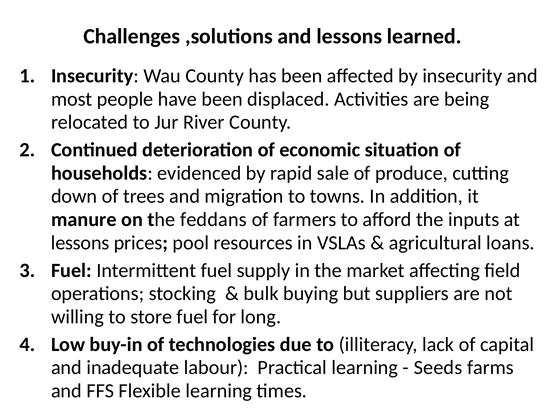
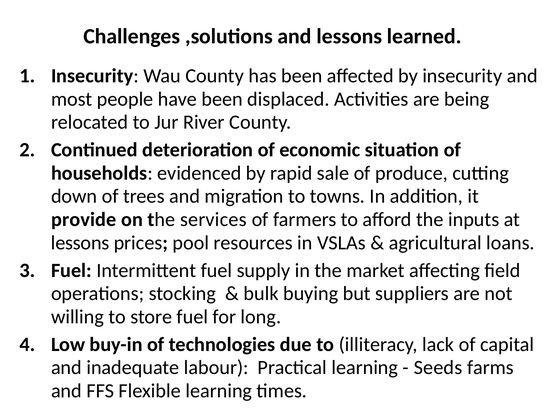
manure: manure -> provide (84, 220)
feddans: feddans -> services (213, 220)
